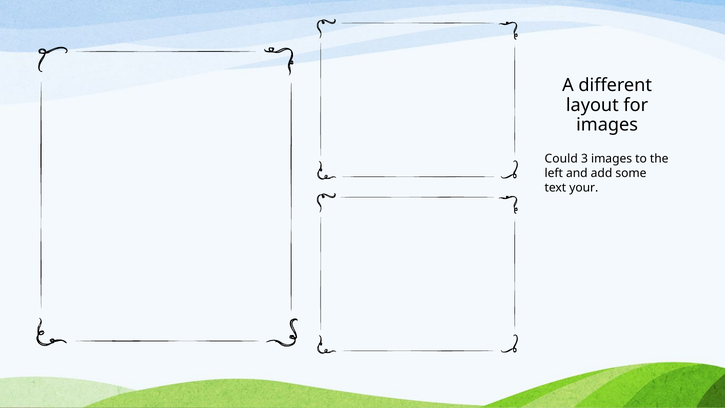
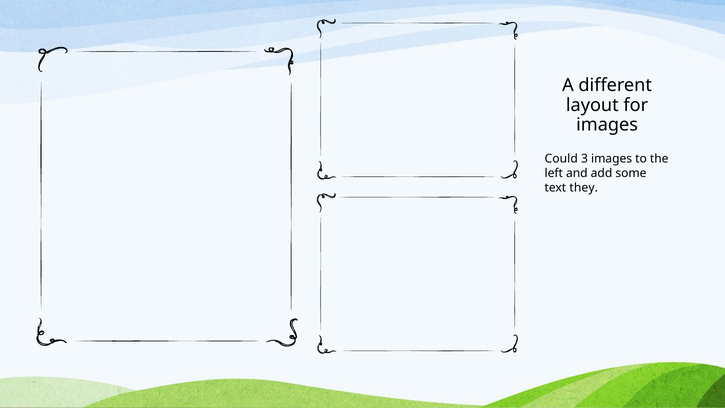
your: your -> they (584, 188)
